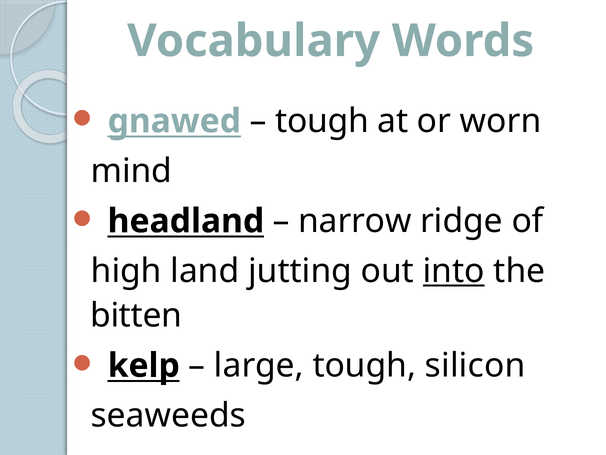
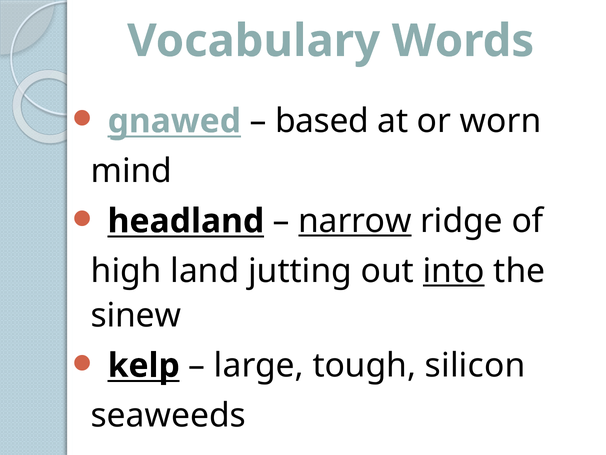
tough: tough -> based (322, 121)
narrow underline: none -> present (355, 221)
bitten: bitten -> sinew (136, 315)
